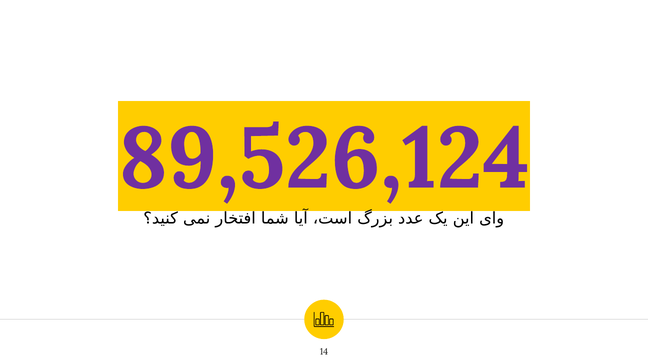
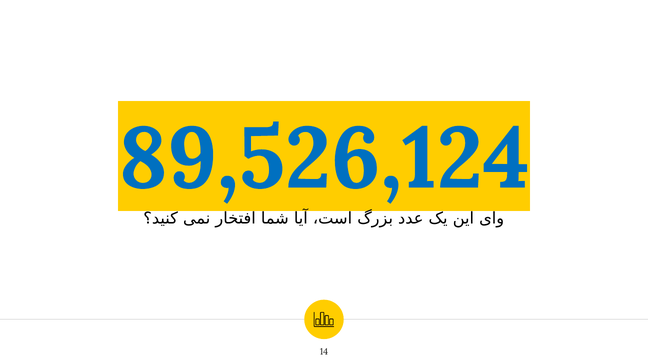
89,526,124 colour: purple -> blue (324, 159)
